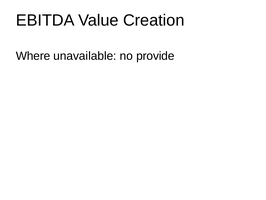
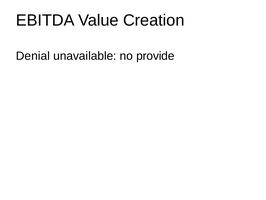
Where: Where -> Denial (33, 56)
